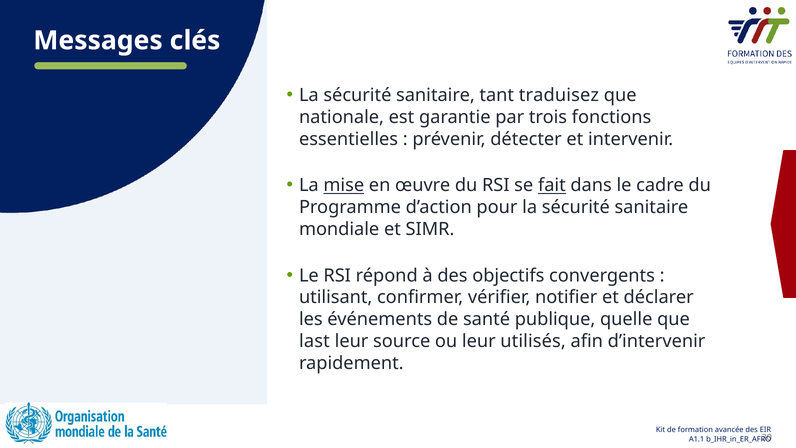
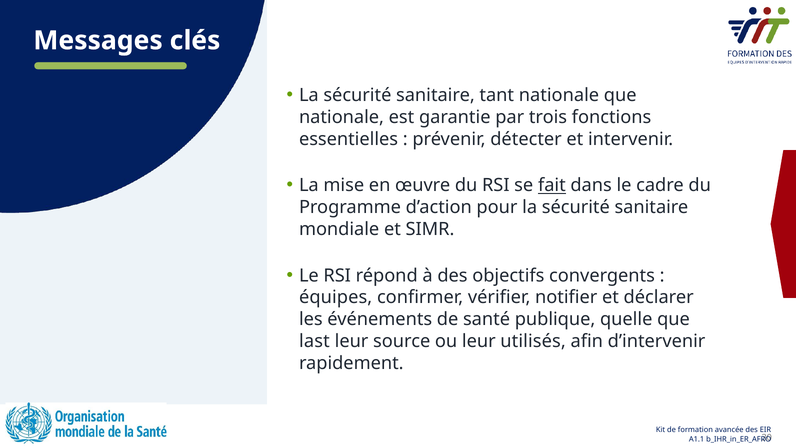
tant traduisez: traduisez -> nationale (559, 95)
mise underline: present -> none (344, 185)
utilisant: utilisant -> équipes (336, 297)
